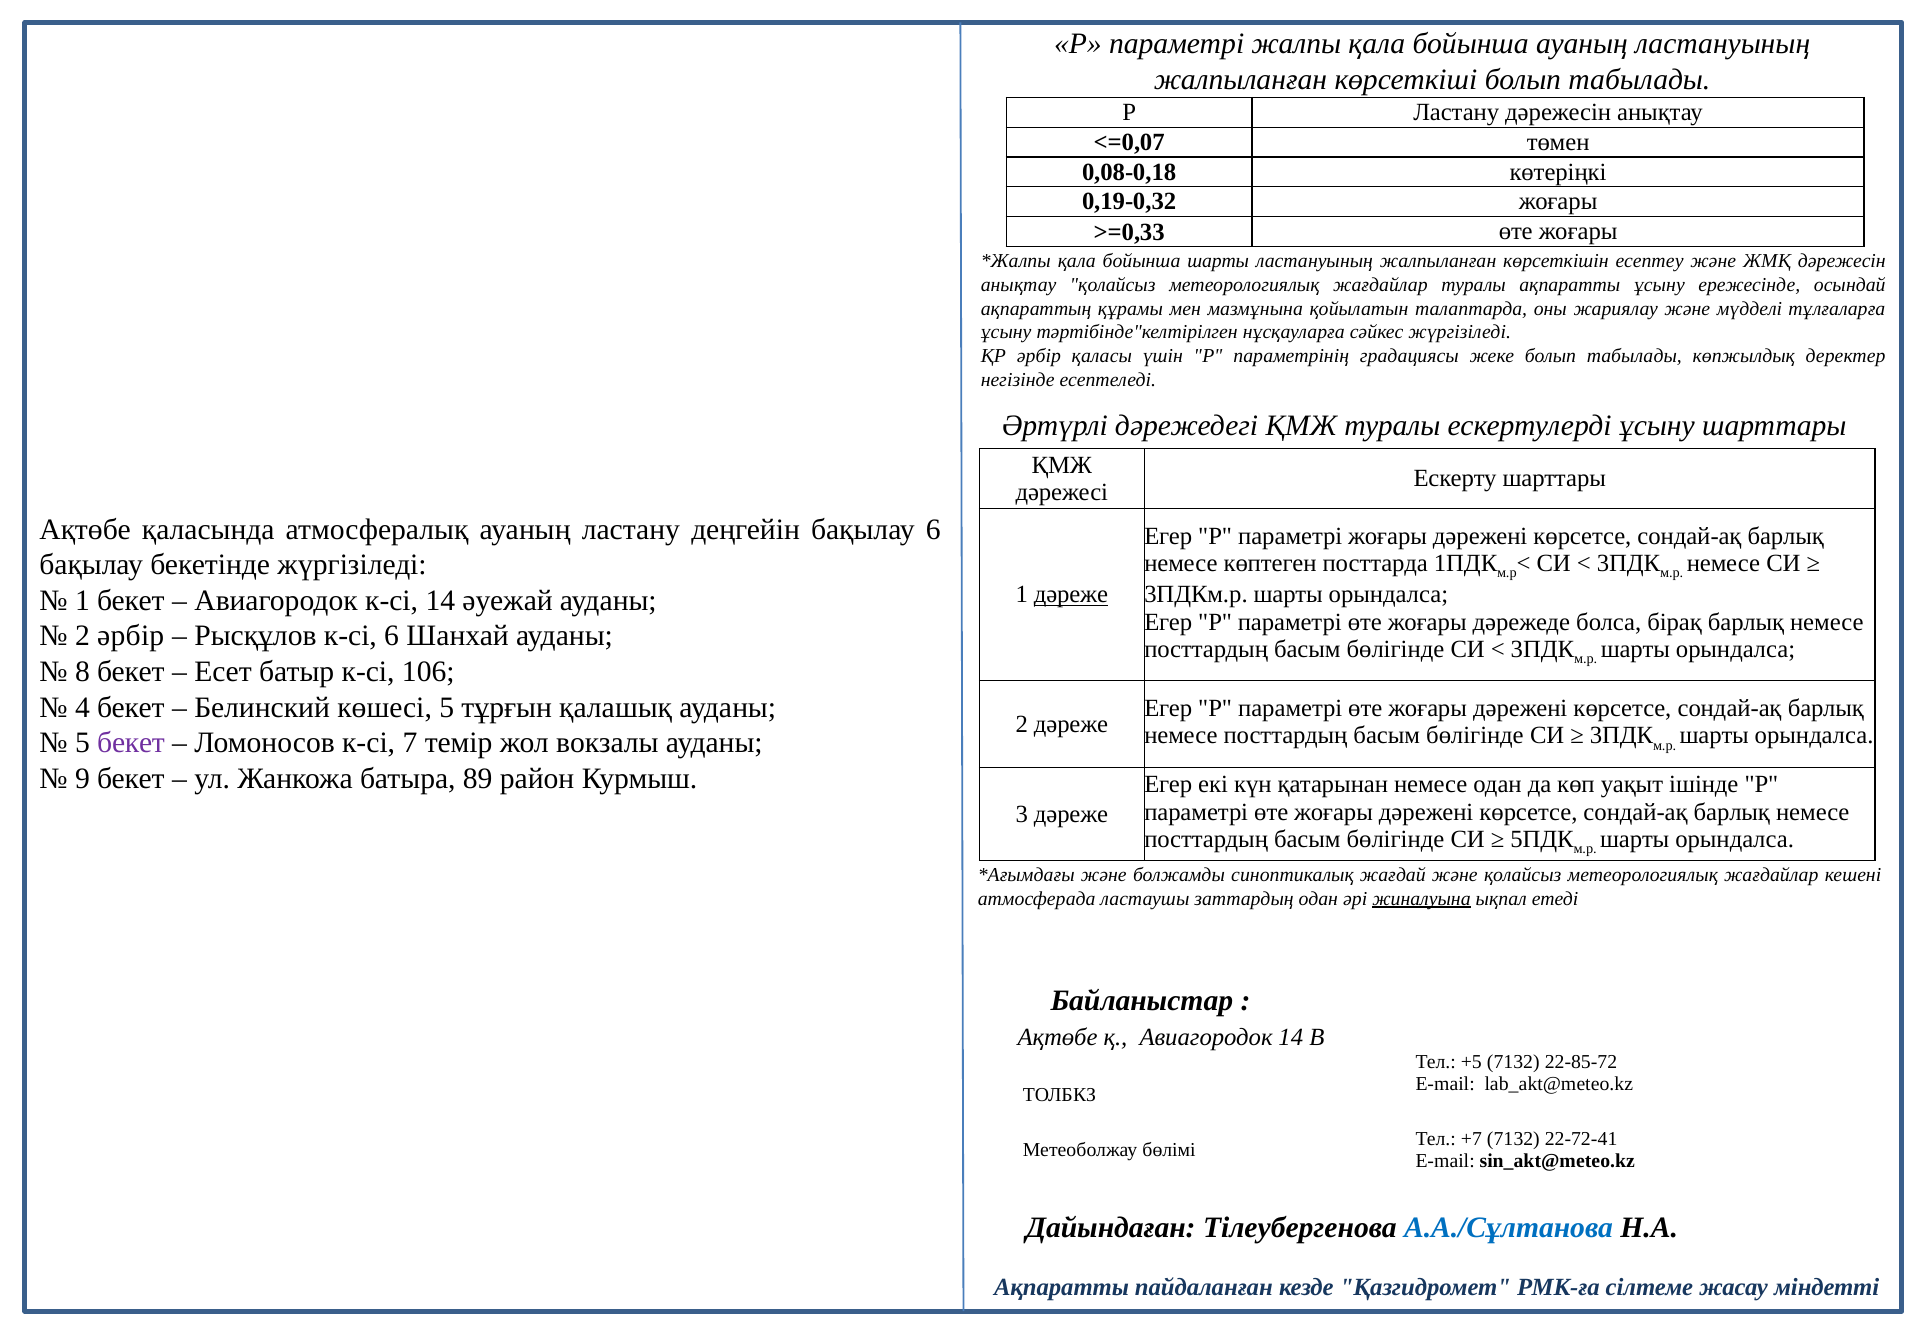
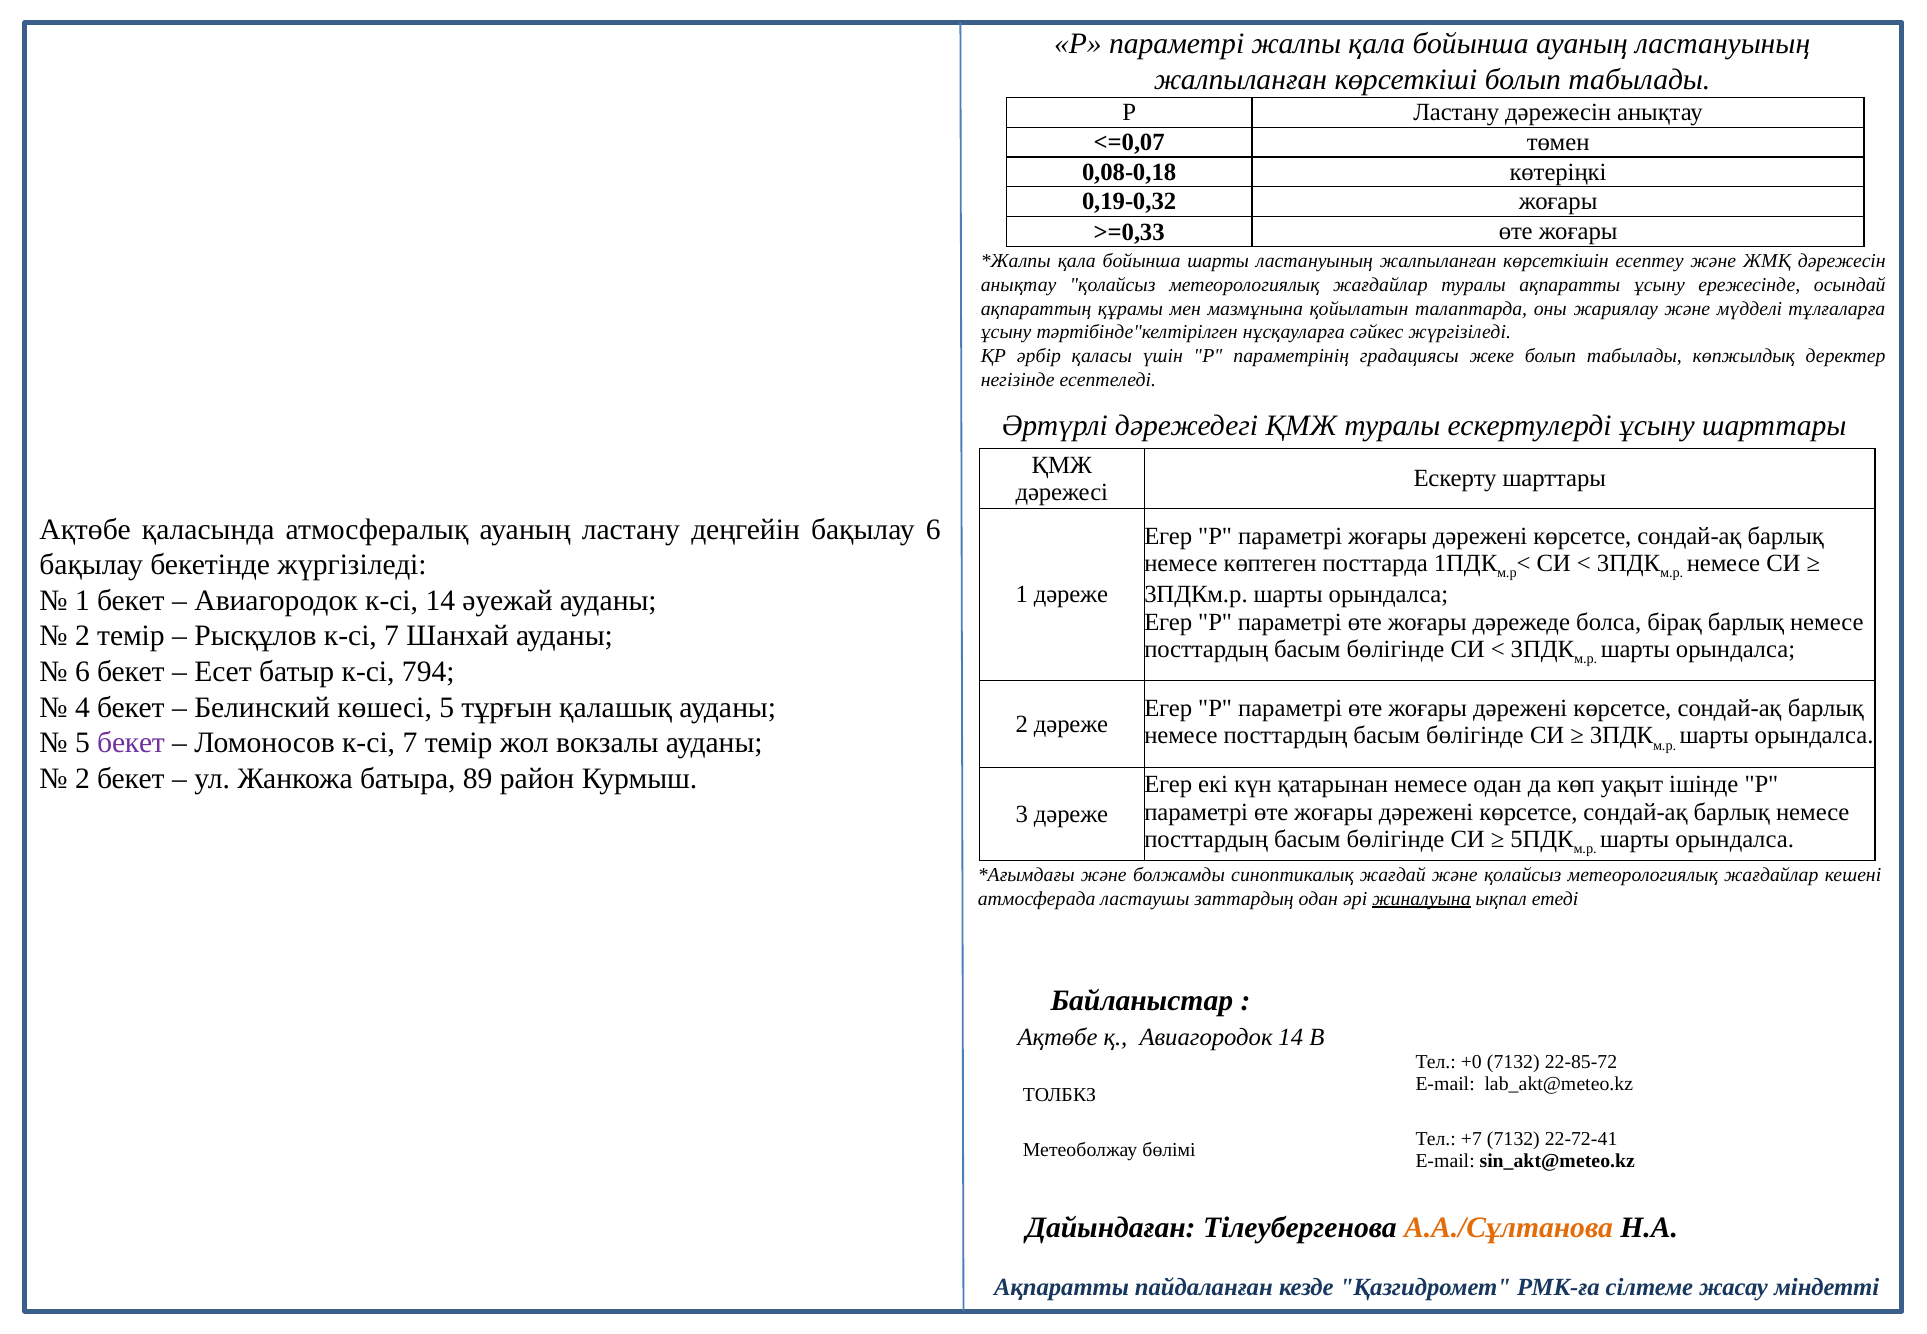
дәреже underline: present -> none (1071, 595)
2 әрбір: әрбір -> темір (131, 636)
Рысқұлов к-сі 6: 6 -> 7 (392, 636)
8: 8 -> 6 (82, 672)
106: 106 -> 794 (428, 672)
9: 9 -> 2 (82, 779)
+5: +5 -> +0 (1471, 1062)
А.А./Сұлтанова colour: blue -> orange (1509, 1227)
